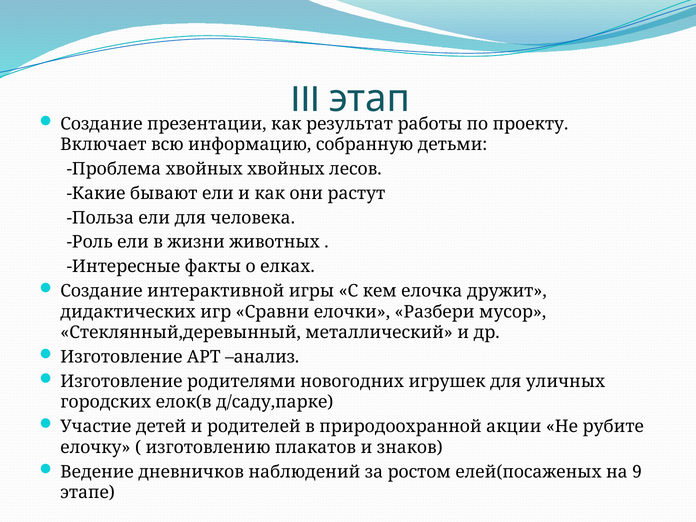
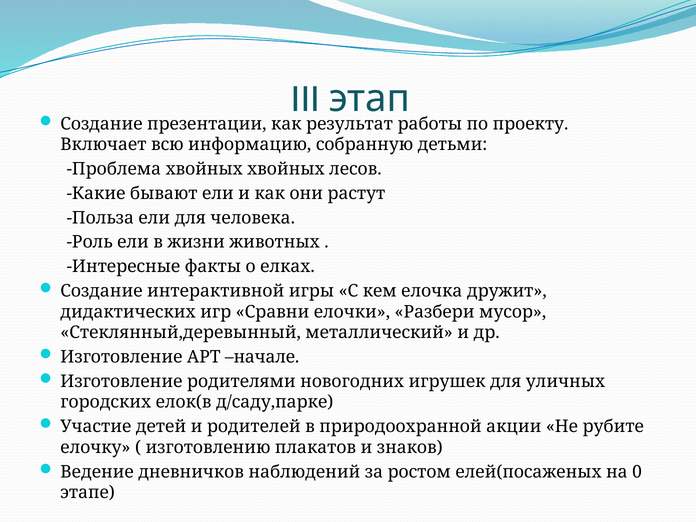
анализ: анализ -> начале (262, 357)
9: 9 -> 0 (637, 472)
